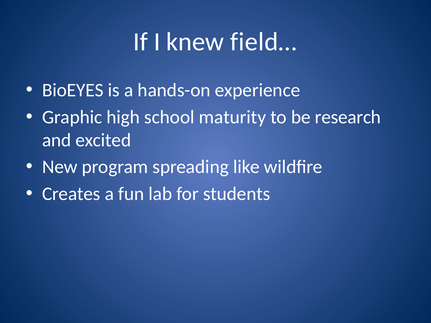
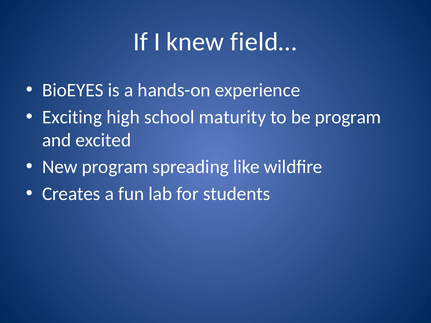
Graphic: Graphic -> Exciting (72, 117)
be research: research -> program (348, 117)
